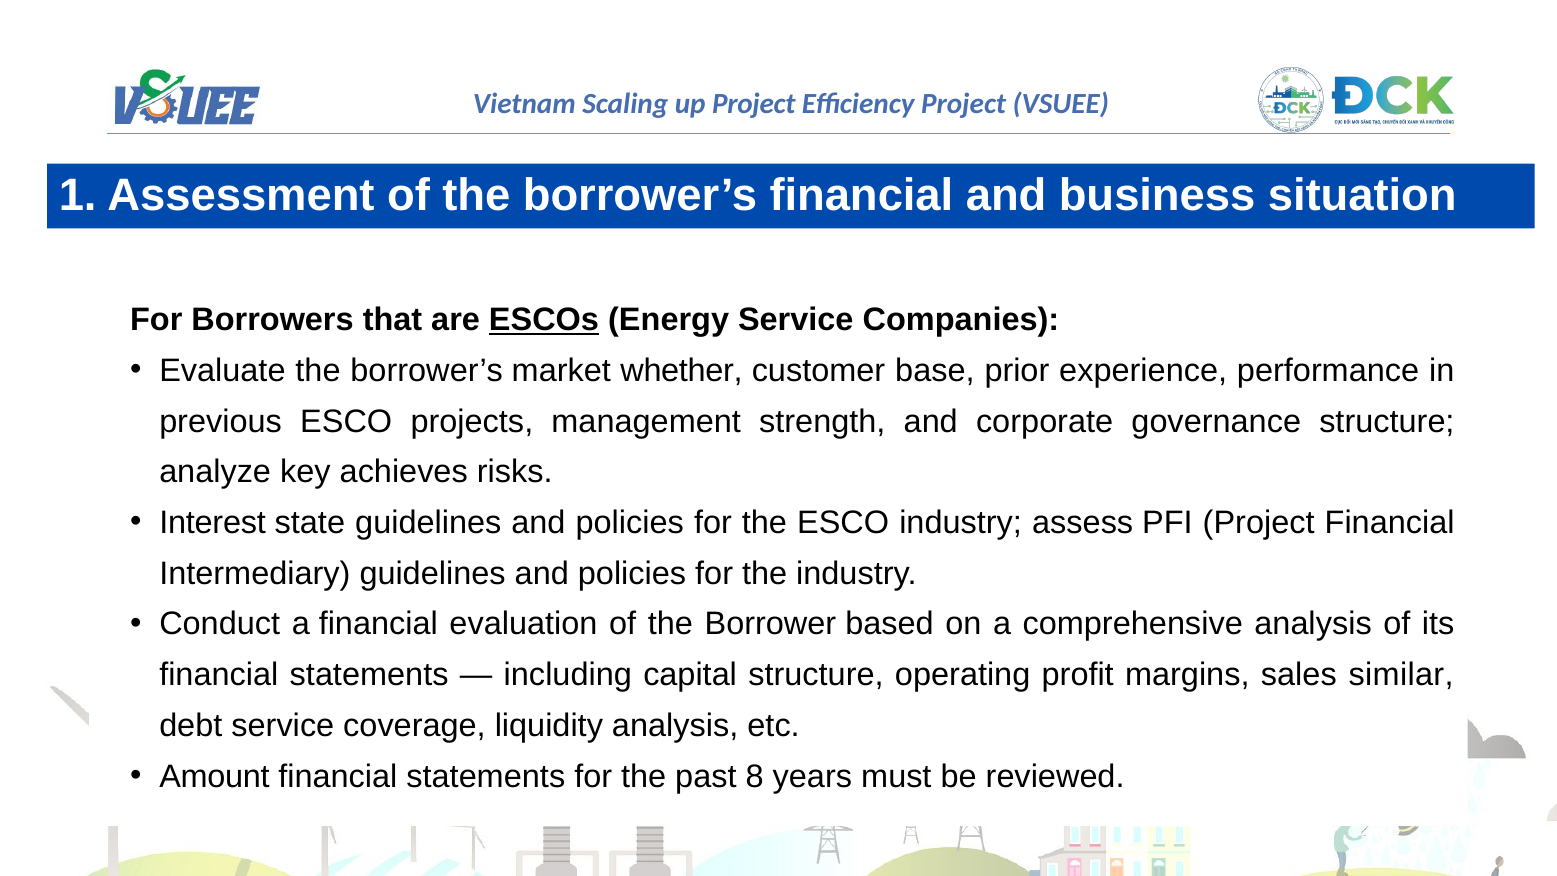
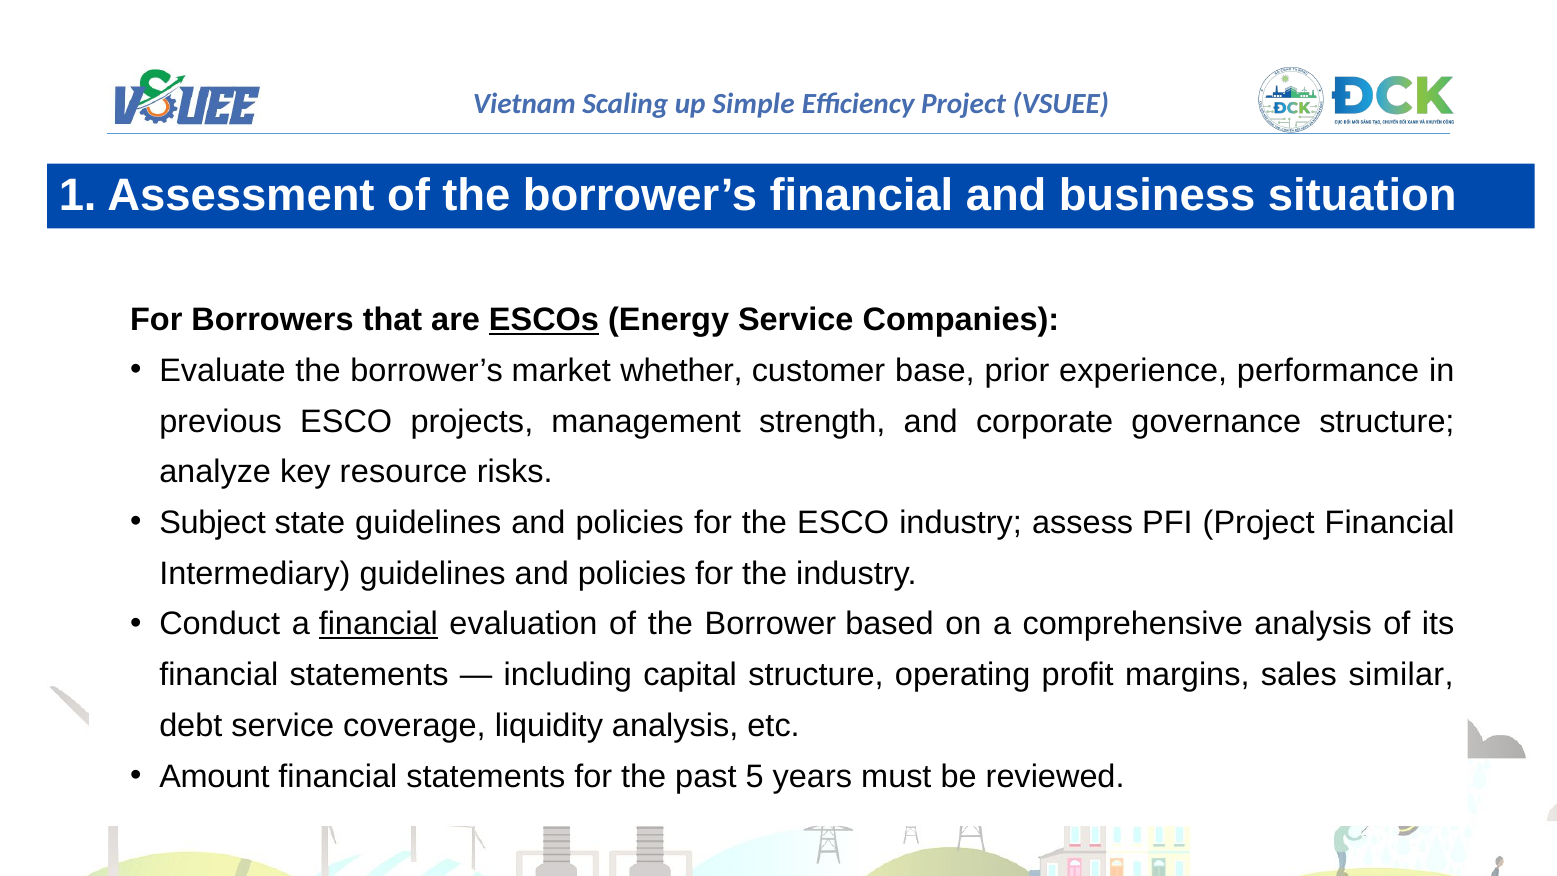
Project: Project -> Simple (754, 104)
achieves: achieves -> resource (404, 472)
Interest: Interest -> Subject (213, 523)
financial underline: none -> present (378, 624)
8: 8 -> 5 (755, 776)
